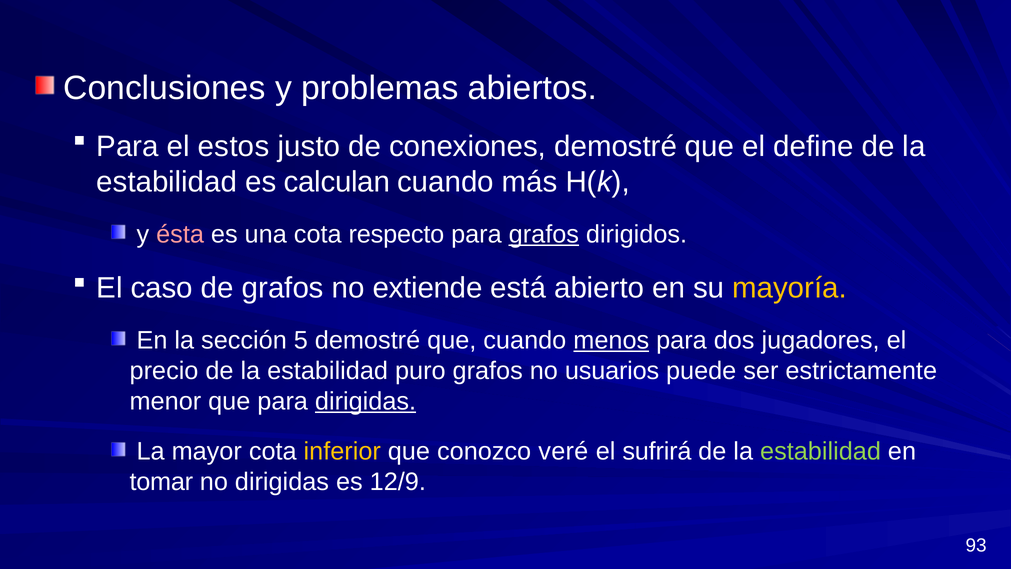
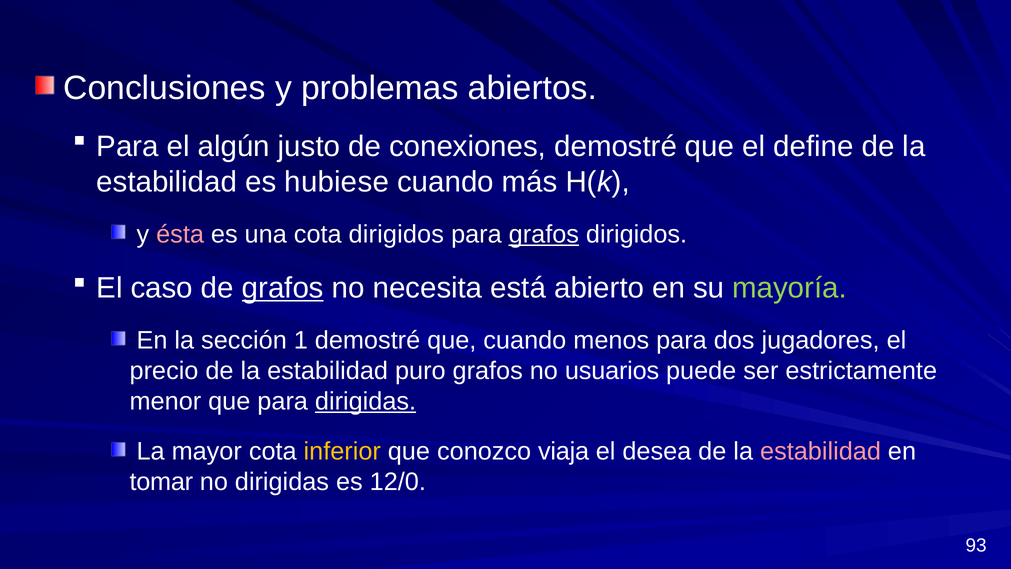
estos: estos -> algún (234, 146)
calculan: calculan -> hubiese (337, 182)
cota respecto: respecto -> dirigidos (396, 234)
grafos underline: none -> present (283, 288)
extiende: extiende -> necesita (427, 288)
mayoría colour: yellow -> light green (790, 288)
5: 5 -> 1 (301, 340)
menos underline: present -> none (611, 340)
veré: veré -> viaja (564, 451)
sufrirá: sufrirá -> desea (657, 451)
estabilidad colour: light green -> pink (821, 451)
12/9: 12/9 -> 12/0 (398, 481)
